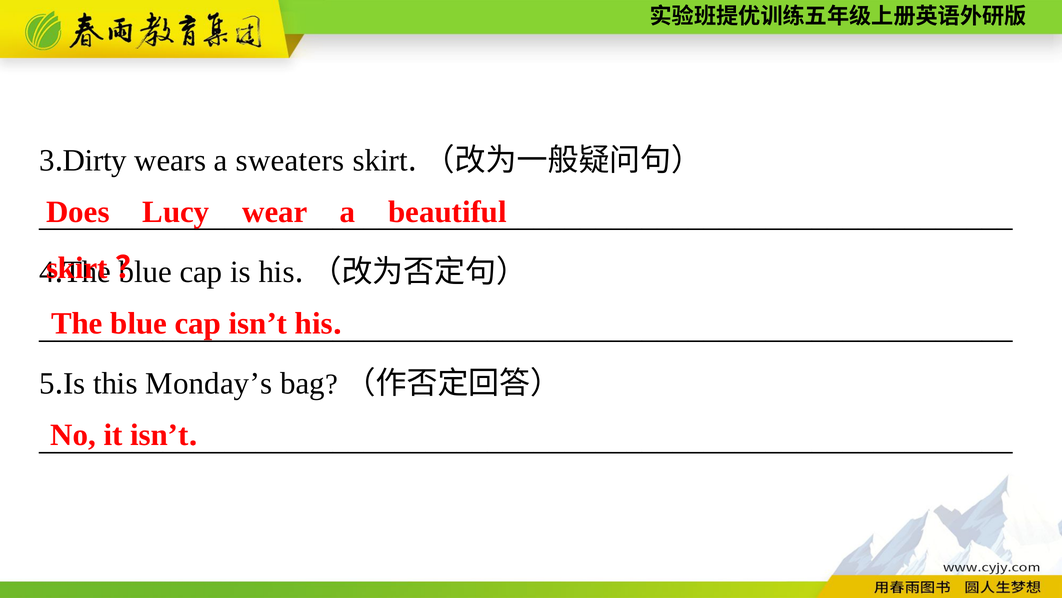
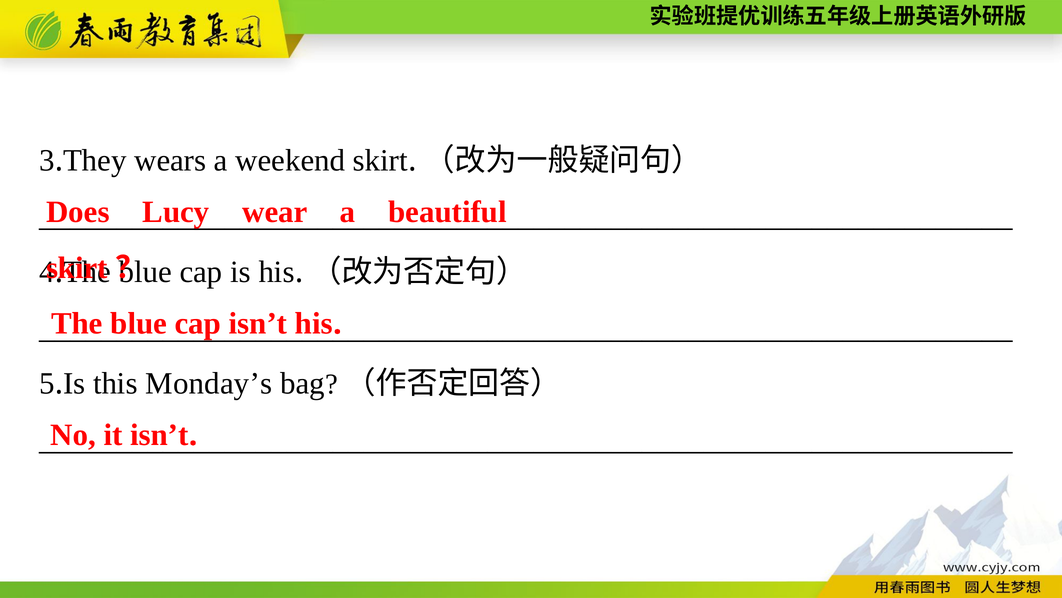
Dirty: Dirty -> They (95, 160)
sweaters: sweaters -> weekend (290, 160)
